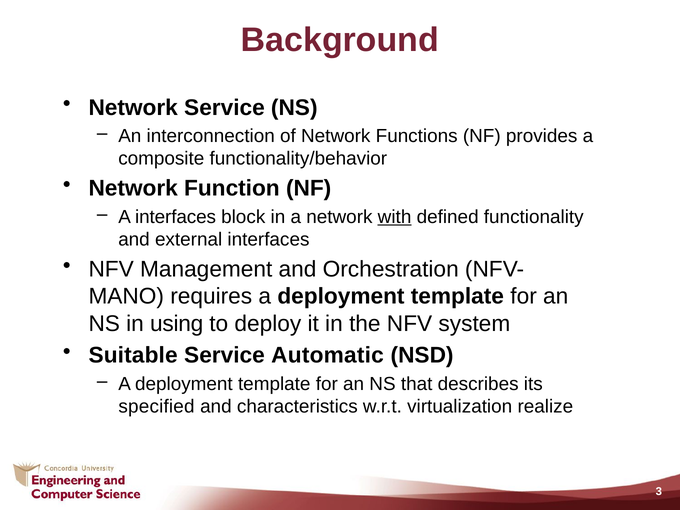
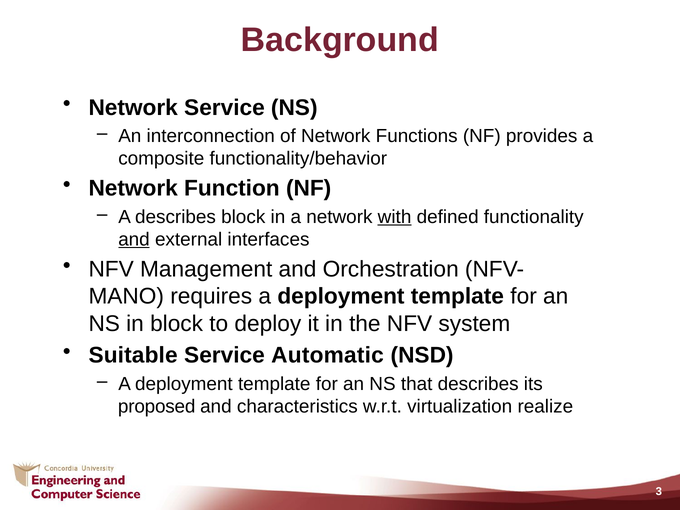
A interfaces: interfaces -> describes (175, 217)
and underline: none -> present (134, 240)
in using: using -> block (177, 324)
specified: specified -> proposed (157, 407)
